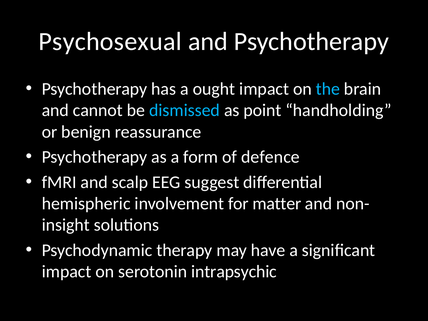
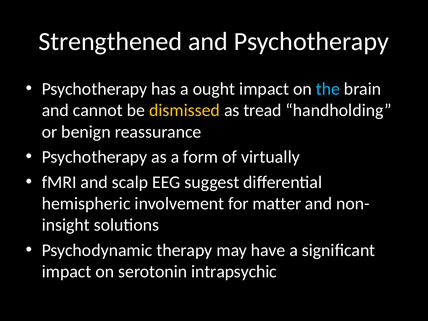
Psychosexual: Psychosexual -> Strengthened (110, 41)
dismissed colour: light blue -> yellow (185, 110)
point: point -> tread (263, 110)
defence: defence -> virtually (270, 157)
